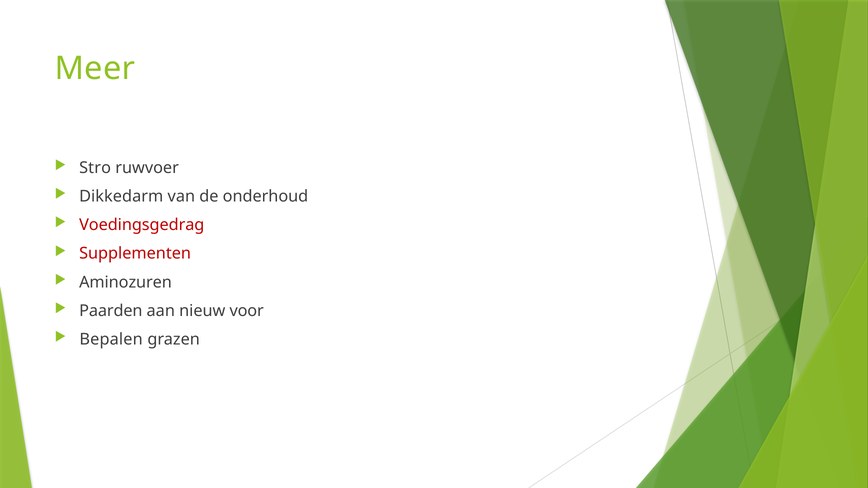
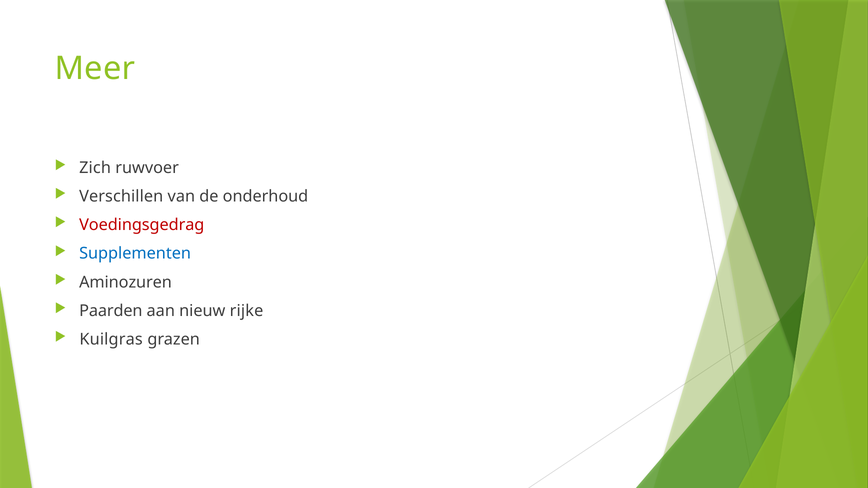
Stro: Stro -> Zich (95, 168)
Dikkedarm: Dikkedarm -> Verschillen (121, 197)
Supplementen colour: red -> blue (135, 254)
voor: voor -> rijke (247, 311)
Bepalen: Bepalen -> Kuilgras (111, 339)
